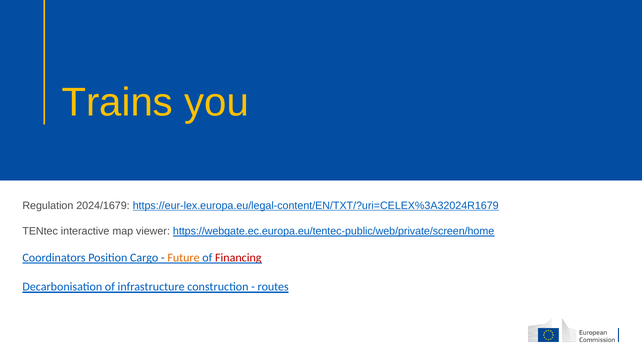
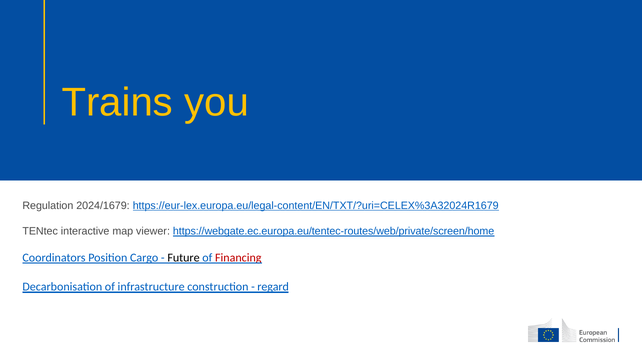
https://webgate.ec.europa.eu/tentec-public/web/private/screen/home: https://webgate.ec.europa.eu/tentec-public/web/private/screen/home -> https://webgate.ec.europa.eu/tentec-routes/web/private/screen/home (334, 231)
Future colour: orange -> black (183, 258)
routes: routes -> regard (273, 287)
